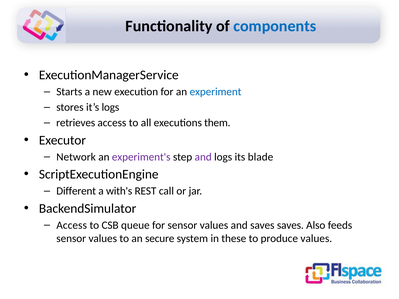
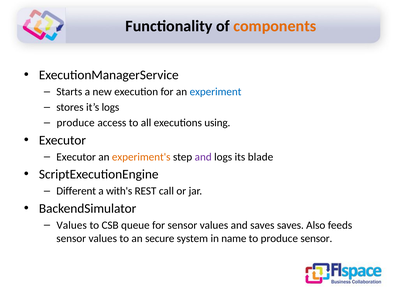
components colour: blue -> orange (275, 26)
retrieves: retrieves -> produce (76, 123)
them: them -> using (217, 123)
Network: Network -> Executor (76, 157)
experiment's colour: purple -> orange (141, 157)
Access: Access -> Values (72, 225)
these: these -> name (234, 239)
produce values: values -> sensor (316, 239)
